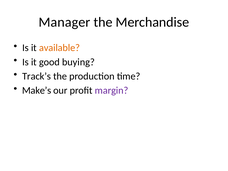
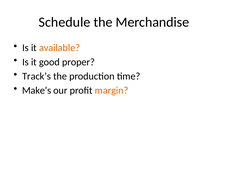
Manager: Manager -> Schedule (64, 22)
buying: buying -> proper (78, 62)
margin colour: purple -> orange (112, 90)
